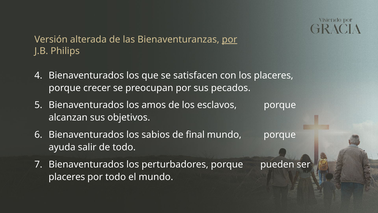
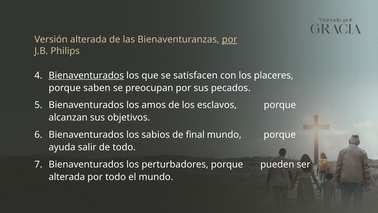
Bienaventurados underline: none -> present (86, 75)
crecer: crecer -> saben (97, 88)
placeres: placeres -> alterada (67, 177)
